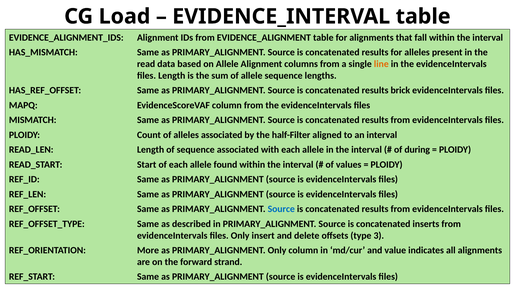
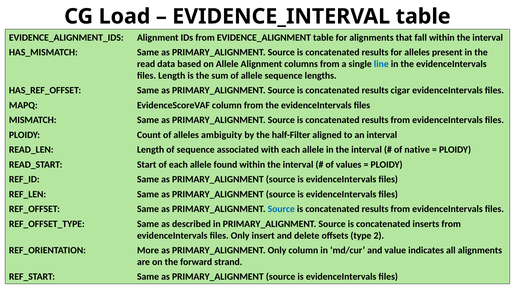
line colour: orange -> blue (381, 64)
brick: brick -> cigar (400, 90)
alleles associated: associated -> ambiguity (222, 135)
during: during -> native (417, 150)
3: 3 -> 2 (379, 235)
